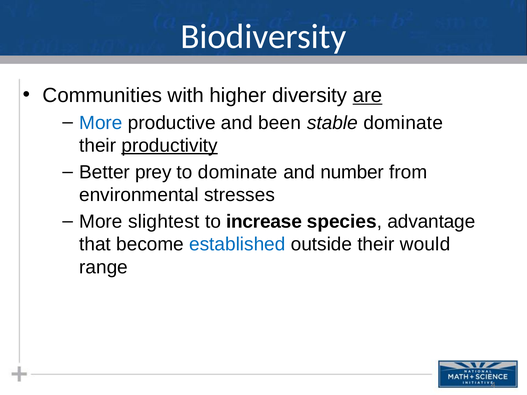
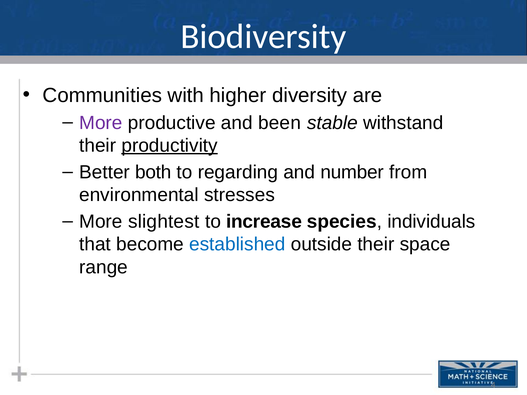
are underline: present -> none (368, 95)
More colour: blue -> purple (101, 123)
stable dominate: dominate -> withstand (403, 123)
prey: prey -> both (153, 172)
to dominate: dominate -> regarding (238, 172)
advantage: advantage -> individuals (431, 222)
would: would -> space (425, 245)
